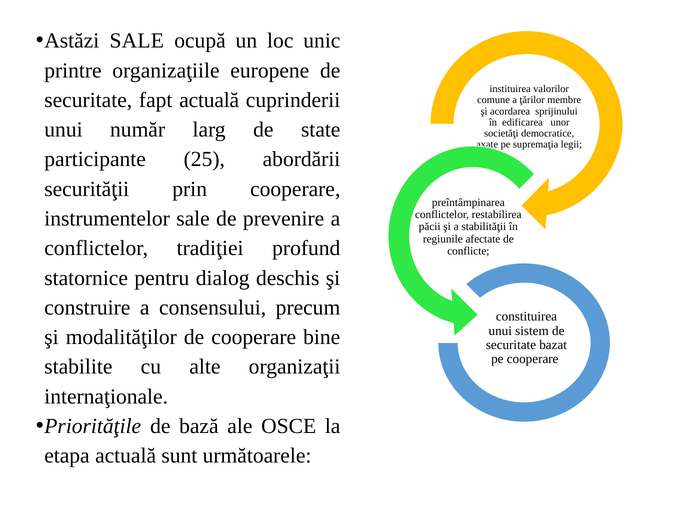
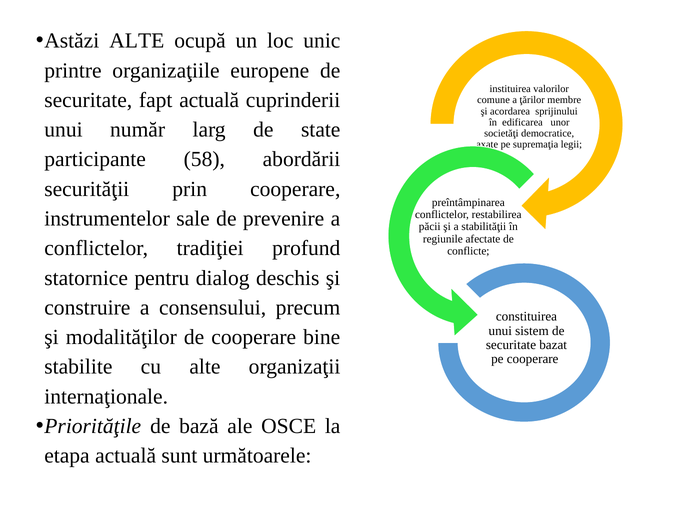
Astăzi SALE: SALE -> ALTE (137, 41)
25: 25 -> 58 (204, 160)
